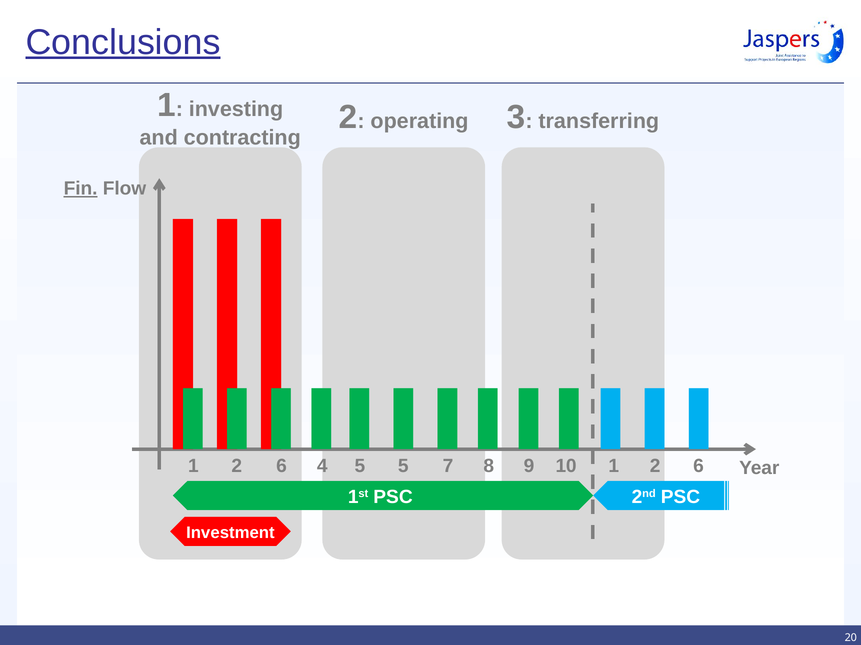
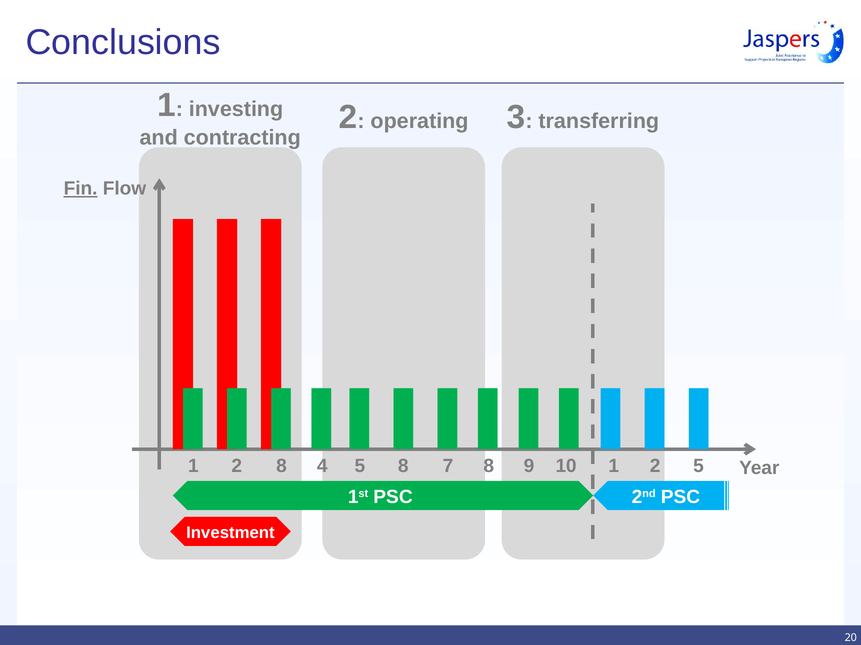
Conclusions underline: present -> none (123, 42)
1 2 6: 6 -> 8 (282, 467)
5 5: 5 -> 8 (403, 467)
6: 6 -> 5 (699, 467)
